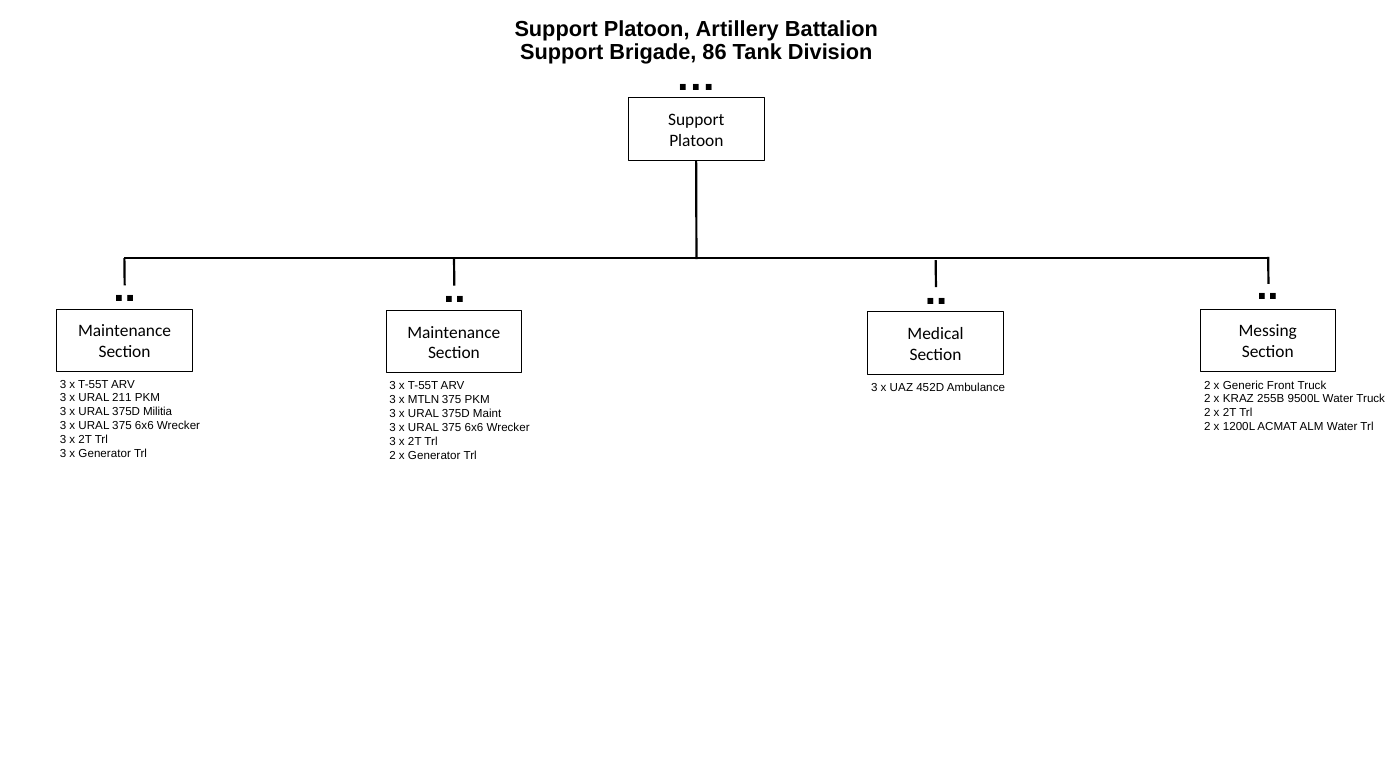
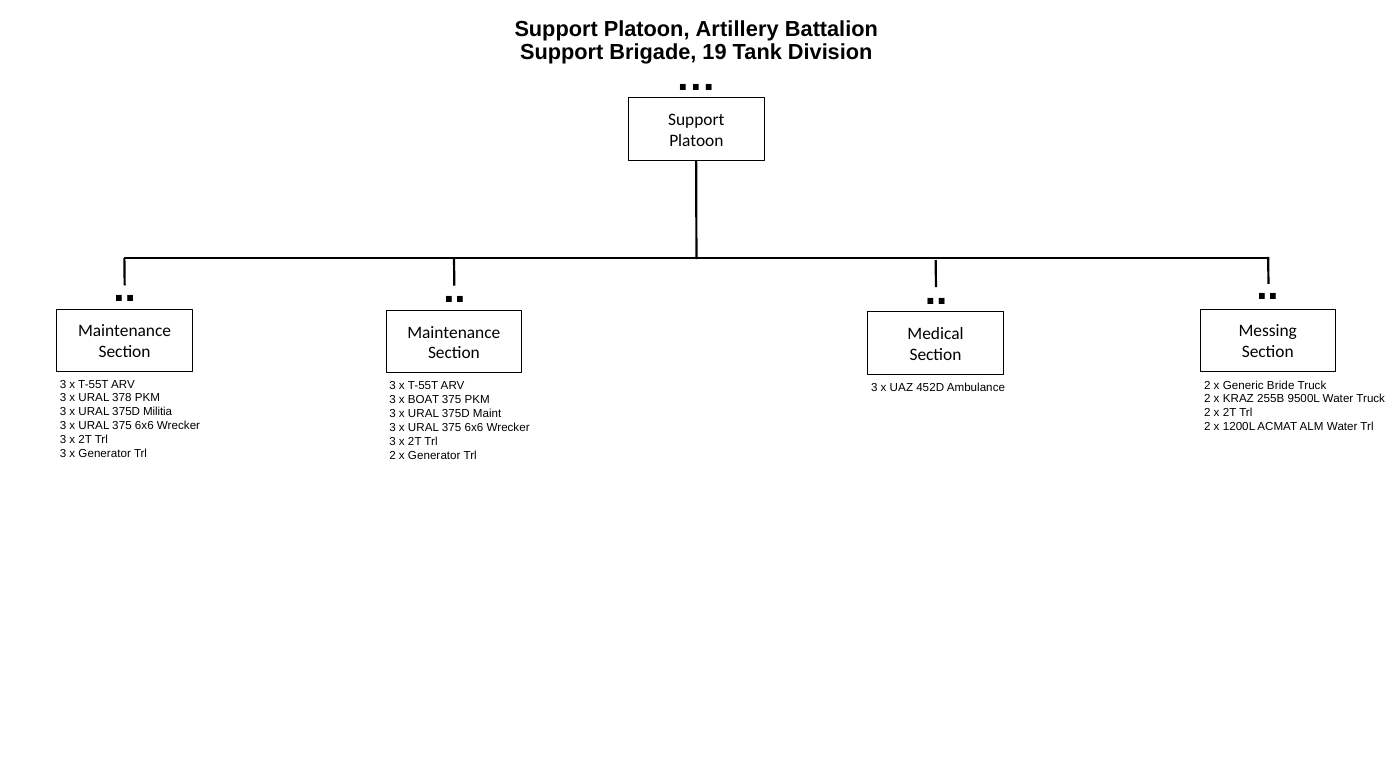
86: 86 -> 19 (715, 53)
Front: Front -> Bride (1281, 385)
211: 211 -> 378 (122, 398)
MTLN: MTLN -> BOAT (424, 400)
